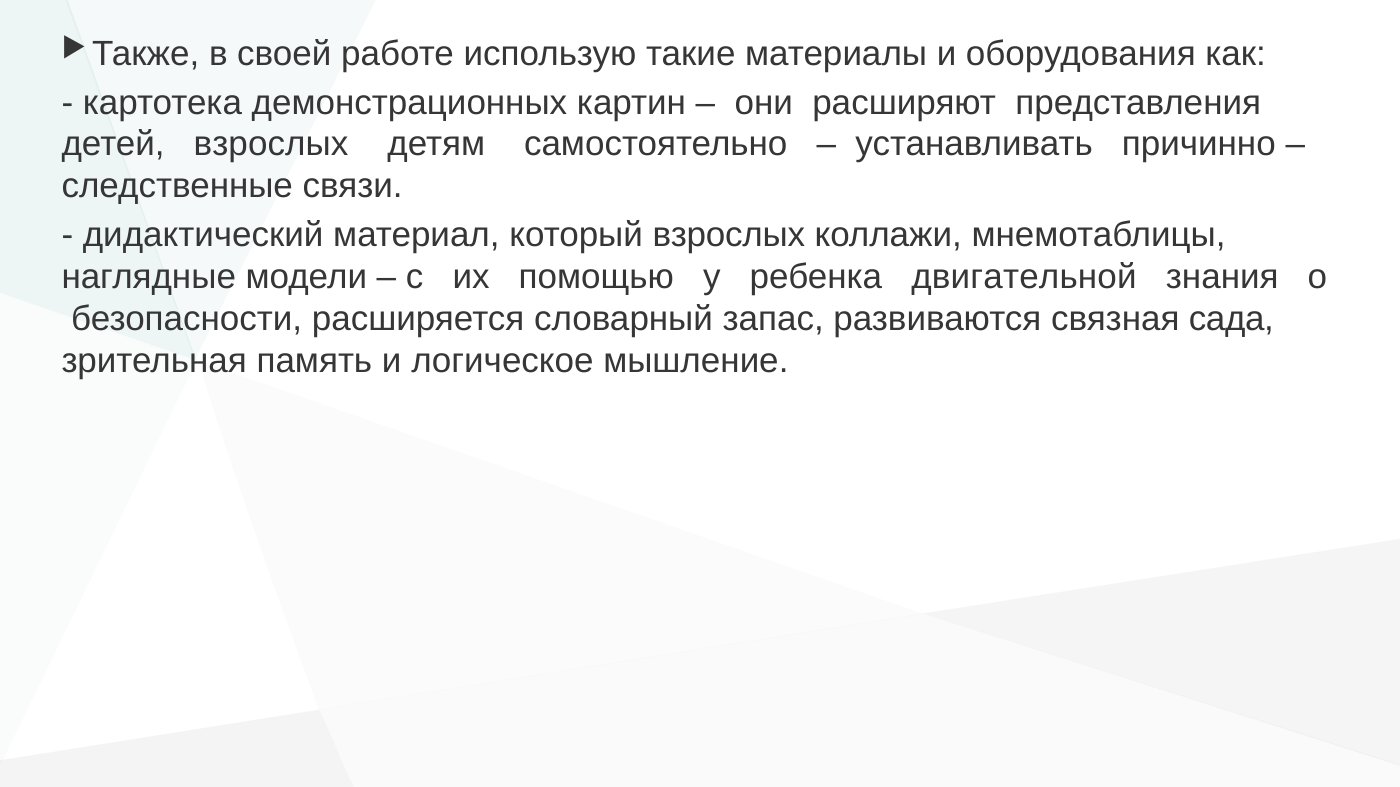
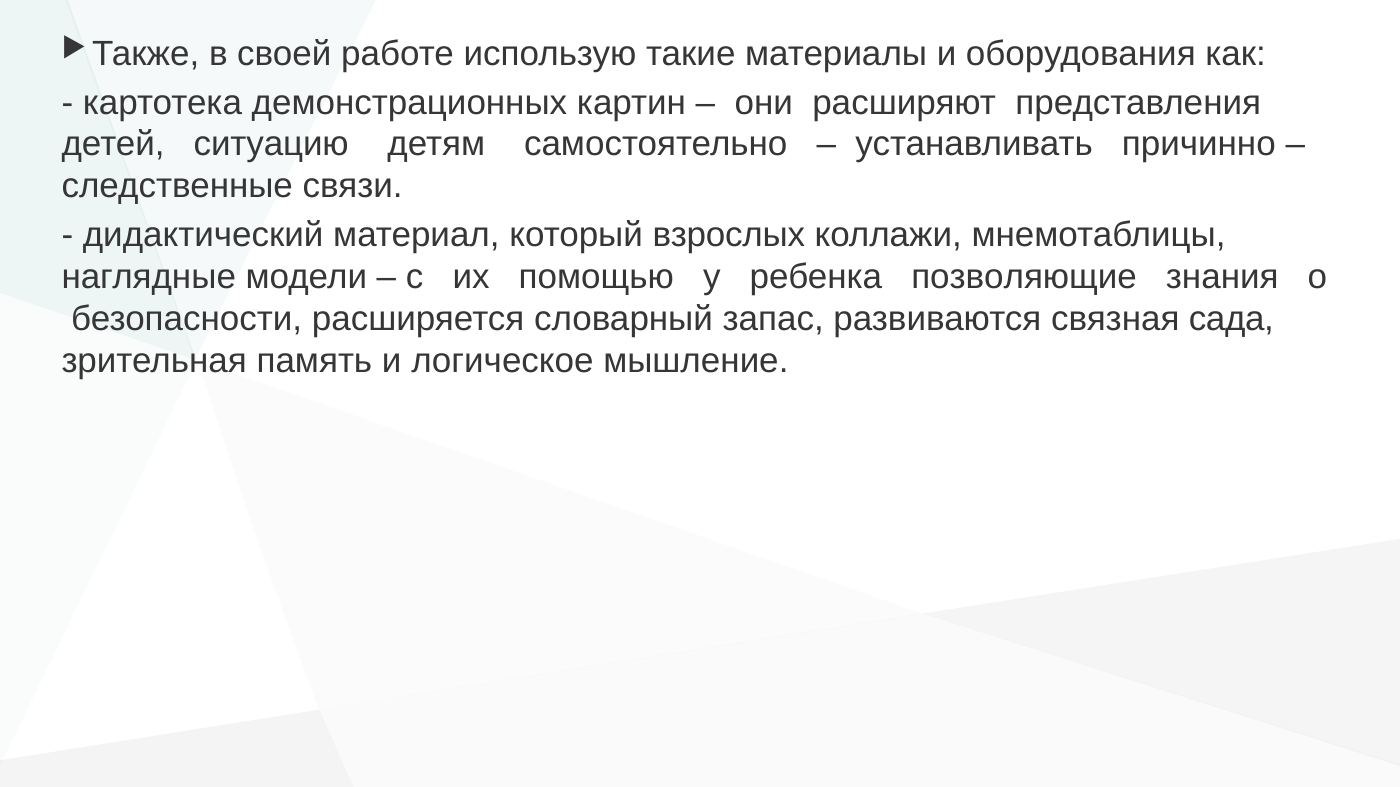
детей взрослых: взрослых -> ситуацию (271, 145)
двигательной: двигательной -> позволяющие (1024, 278)
